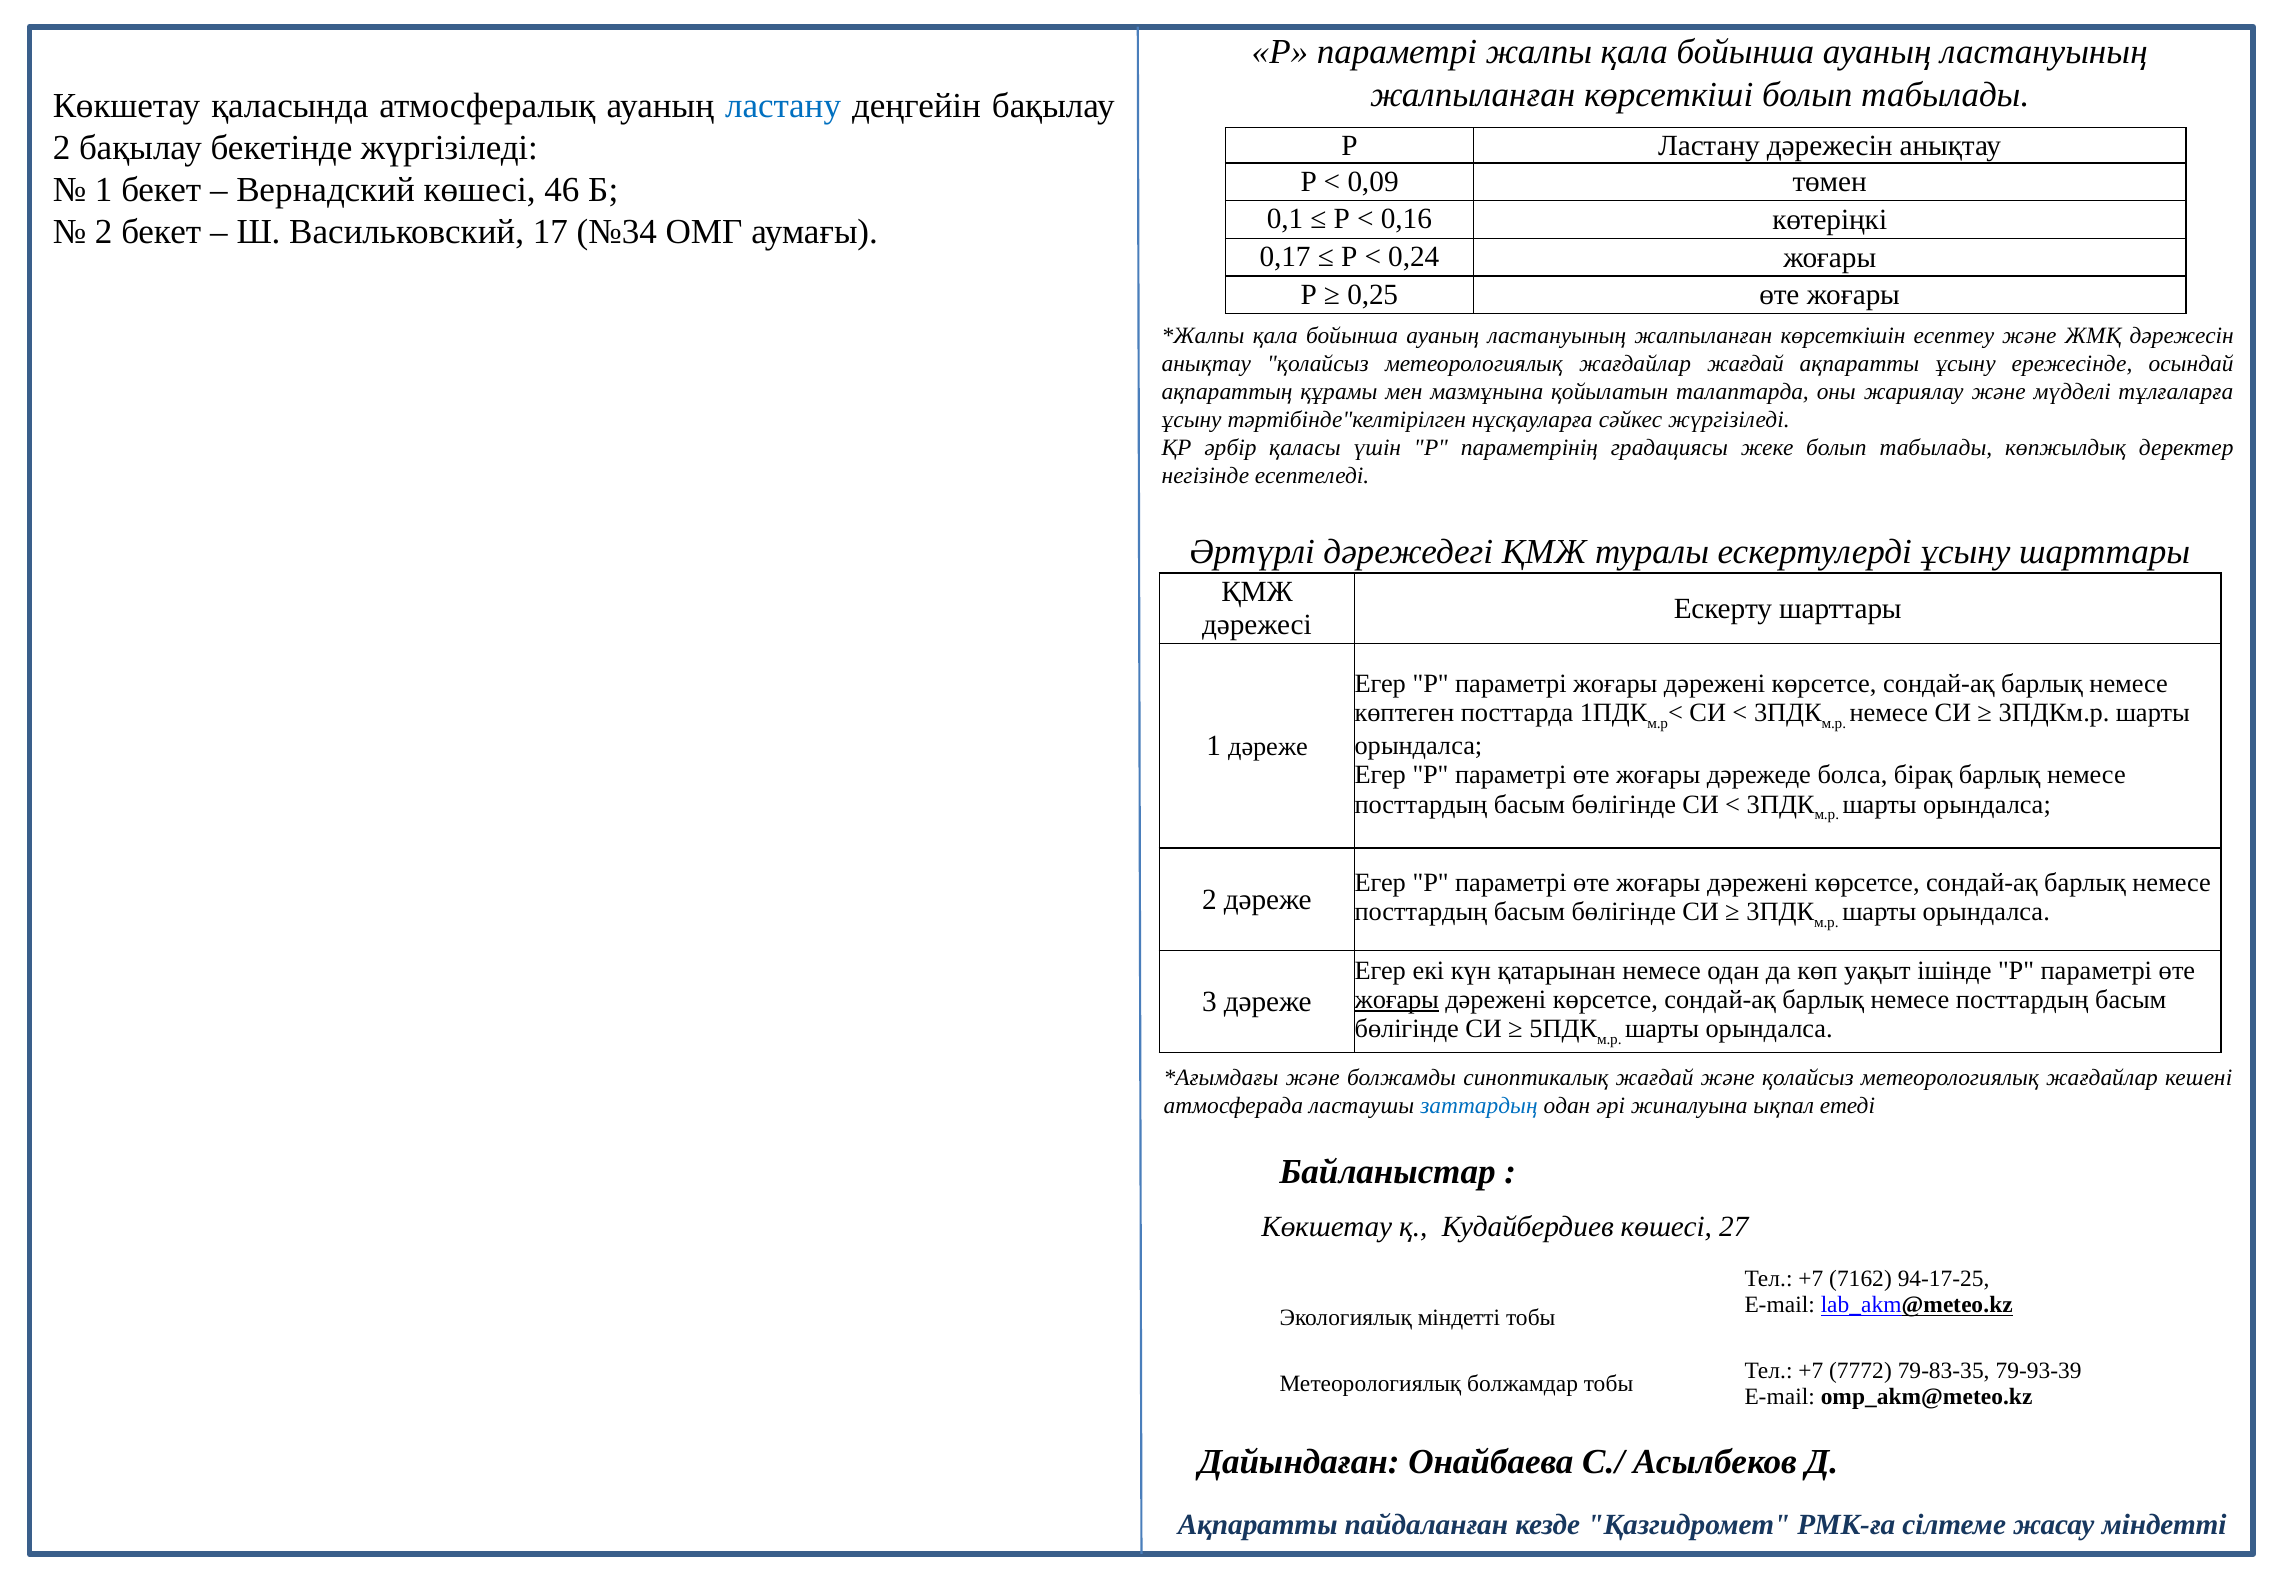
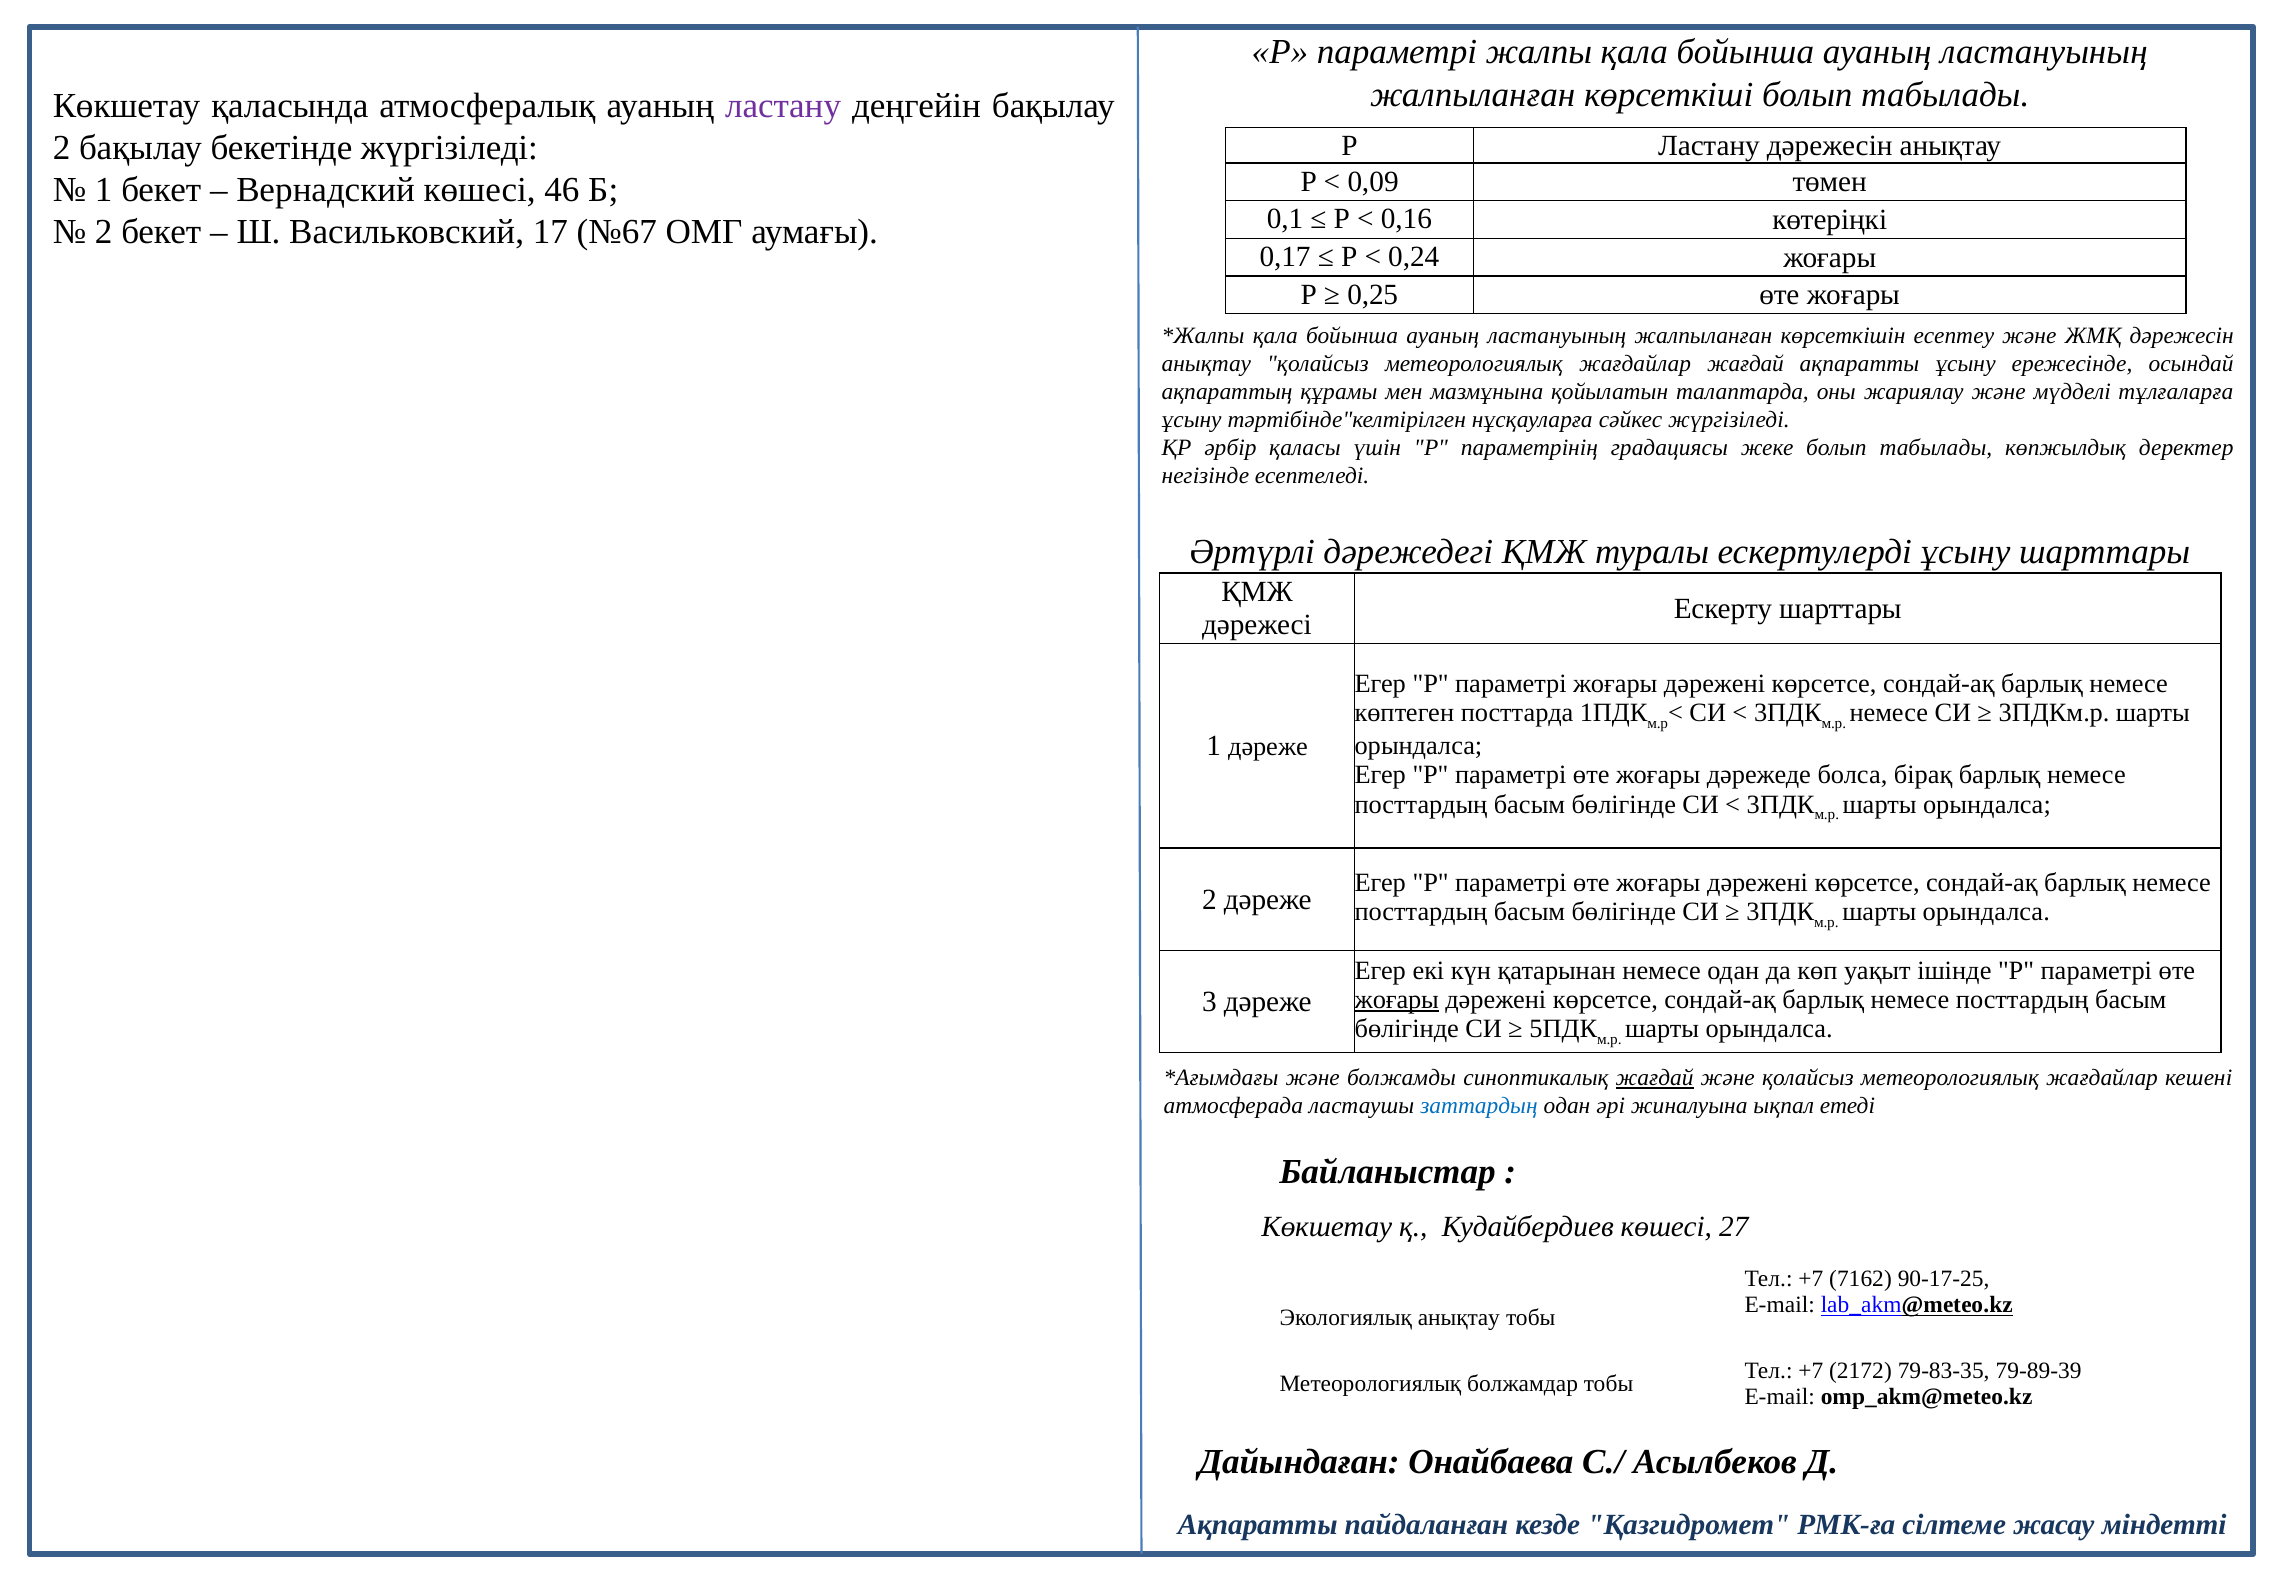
ластану colour: blue -> purple (783, 106)
№34: №34 -> №67 (617, 232)
жағдай underline: none -> present (1655, 1077)
94-17-25: 94-17-25 -> 90-17-25 (1944, 1279)
Экологиялық міндетті: міндетті -> анықтау (1459, 1318)
7772: 7772 -> 2172 (1860, 1370)
79-93-39: 79-93-39 -> 79-89-39 (2039, 1370)
